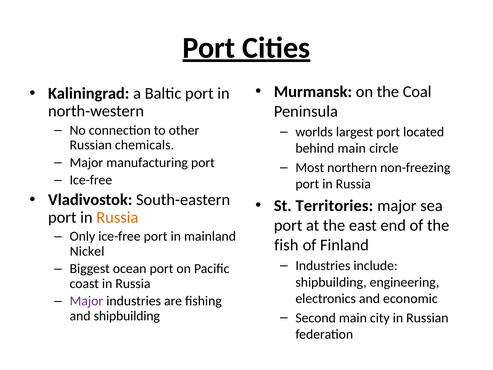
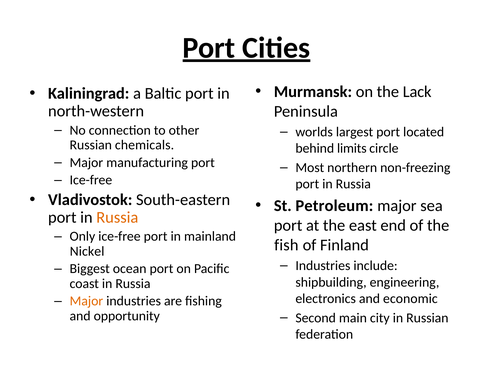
Coal: Coal -> Lack (417, 92)
behind main: main -> limits (352, 148)
Territories: Territories -> Petroleum (334, 205)
Major colour: purple -> orange (86, 301)
and shipbuilding: shipbuilding -> opportunity (127, 316)
